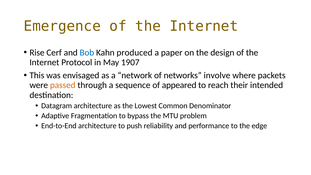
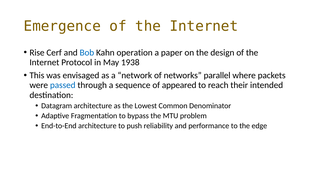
produced: produced -> operation (135, 53)
1907: 1907 -> 1938 (130, 62)
involve: involve -> parallel (217, 75)
passed colour: orange -> blue (63, 85)
